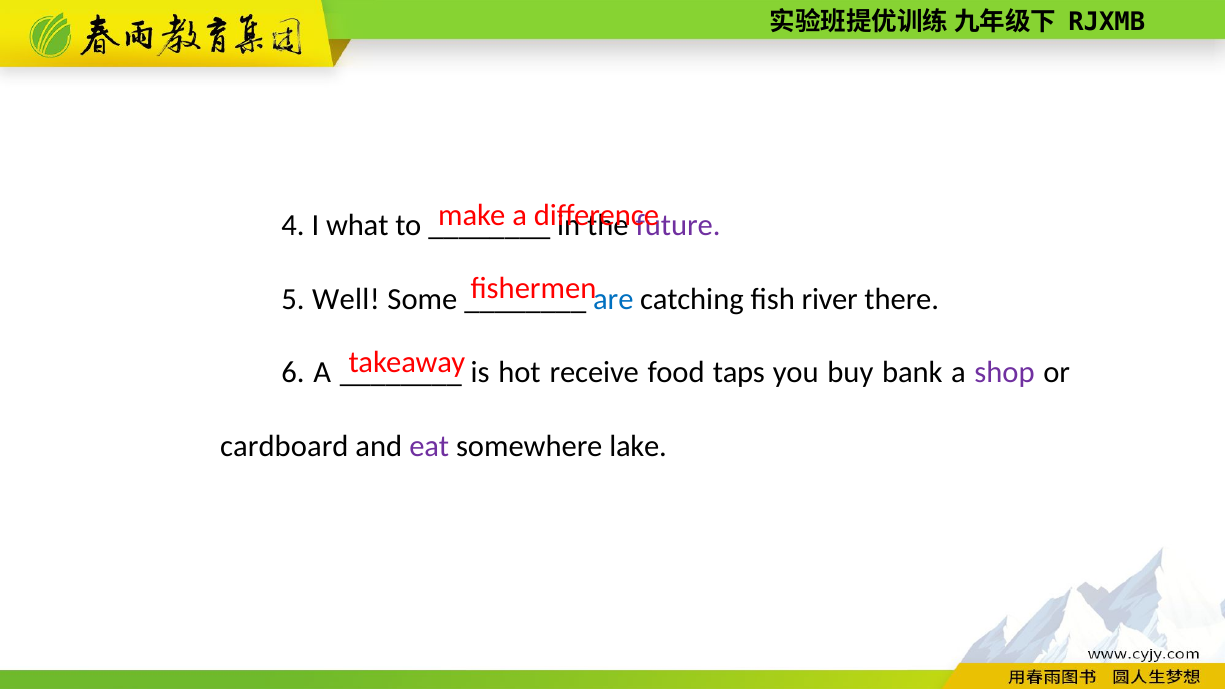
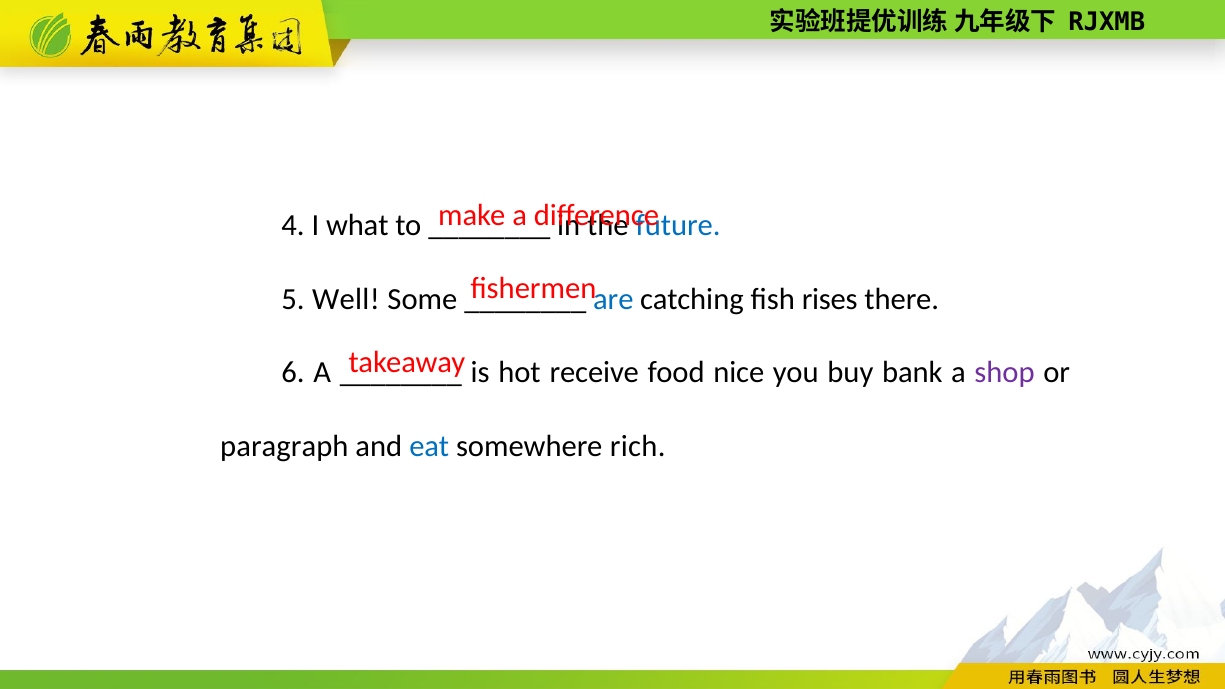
future colour: purple -> blue (678, 225)
river: river -> rises (830, 299)
taps: taps -> nice (739, 372)
cardboard: cardboard -> paragraph (284, 446)
eat colour: purple -> blue (429, 446)
lake: lake -> rich (638, 446)
